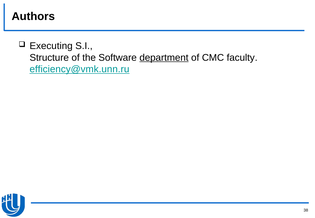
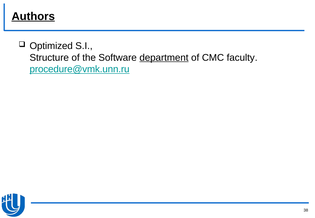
Authors underline: none -> present (33, 16)
Executing: Executing -> Optimized (51, 46)
efficiency@vmk.unn.ru: efficiency@vmk.unn.ru -> procedure@vmk.unn.ru (80, 69)
